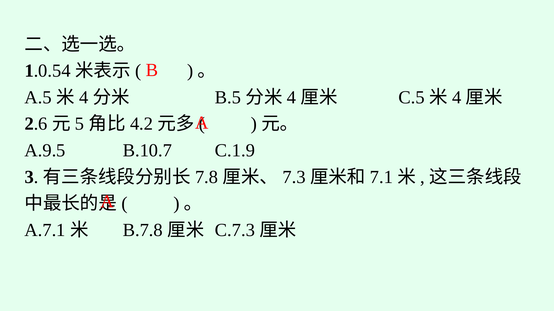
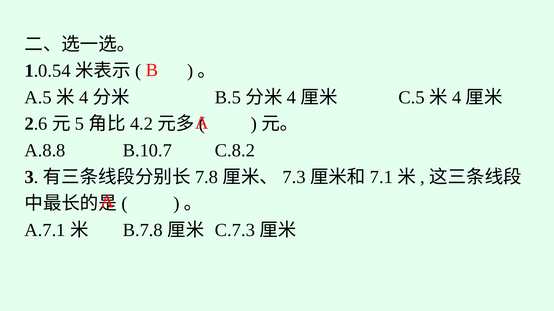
A.9.5: A.9.5 -> A.8.8 (45, 151)
C.1.9: C.1.9 -> C.8.2 (235, 151)
